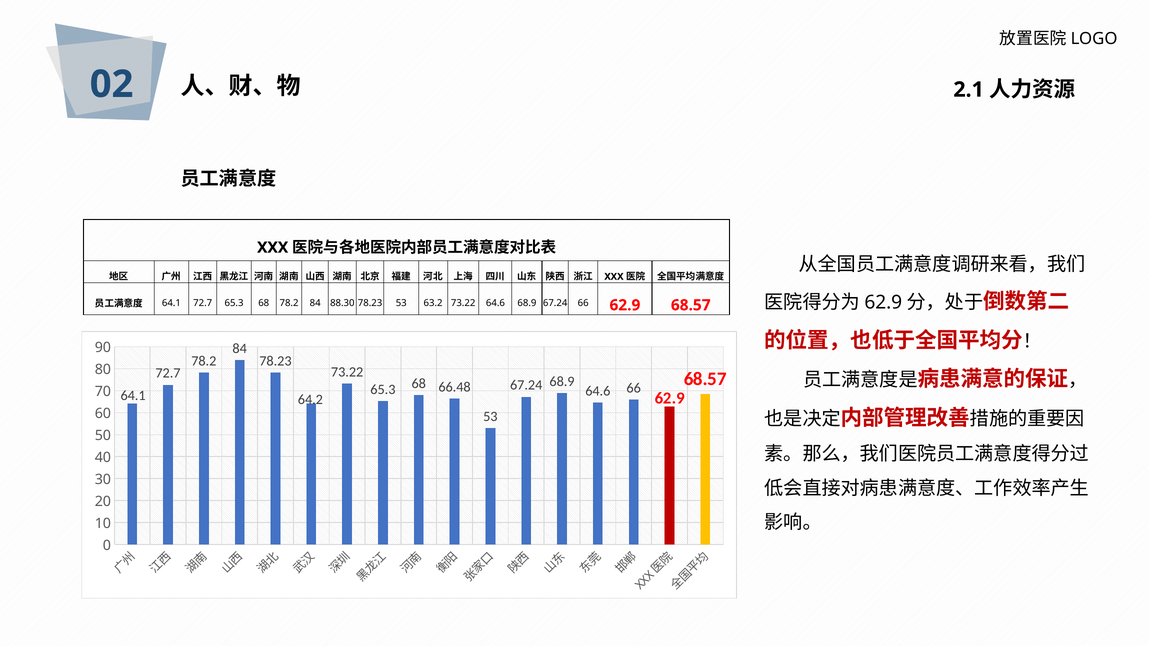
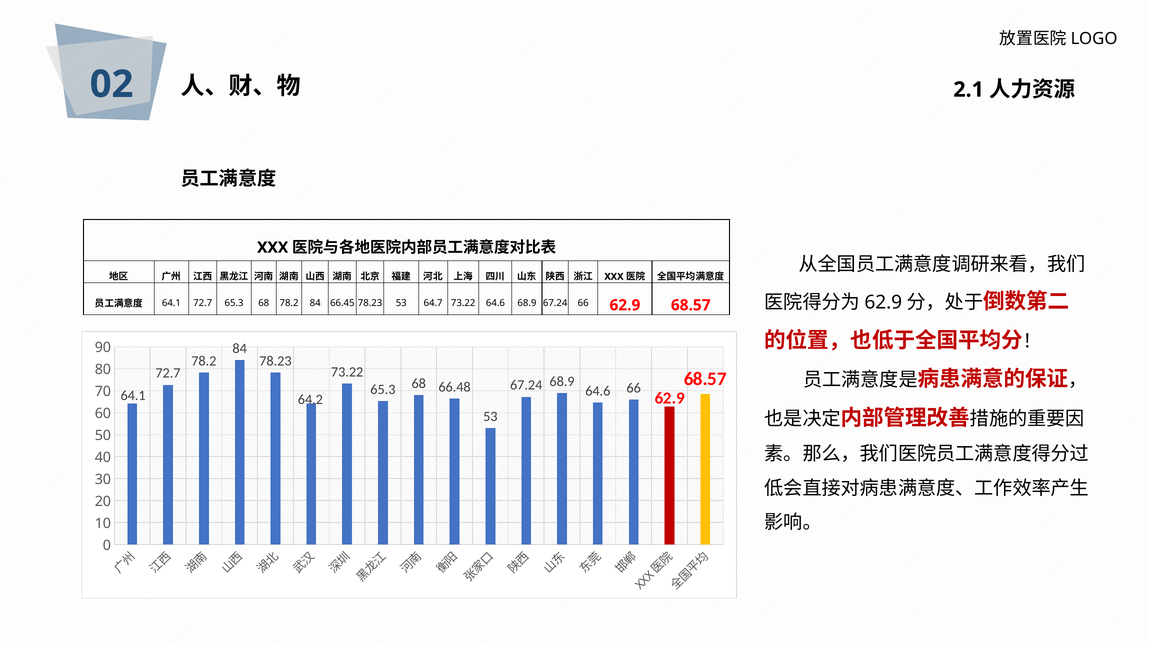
88.30: 88.30 -> 66.45 (342, 303)
63.2: 63.2 -> 64.7 (433, 303)
